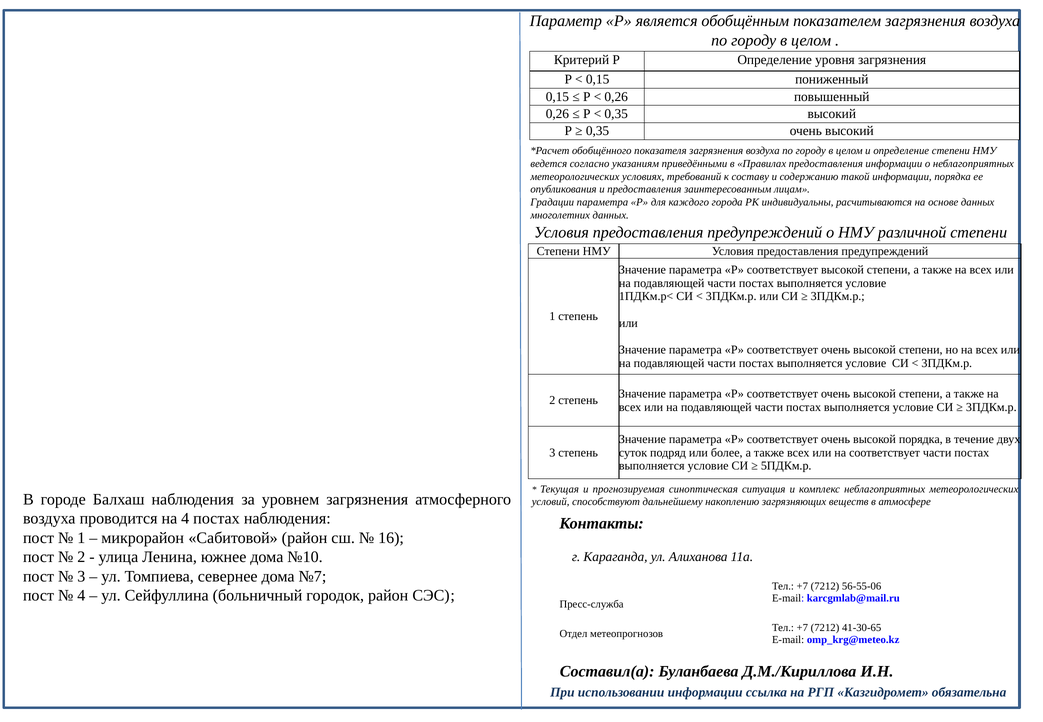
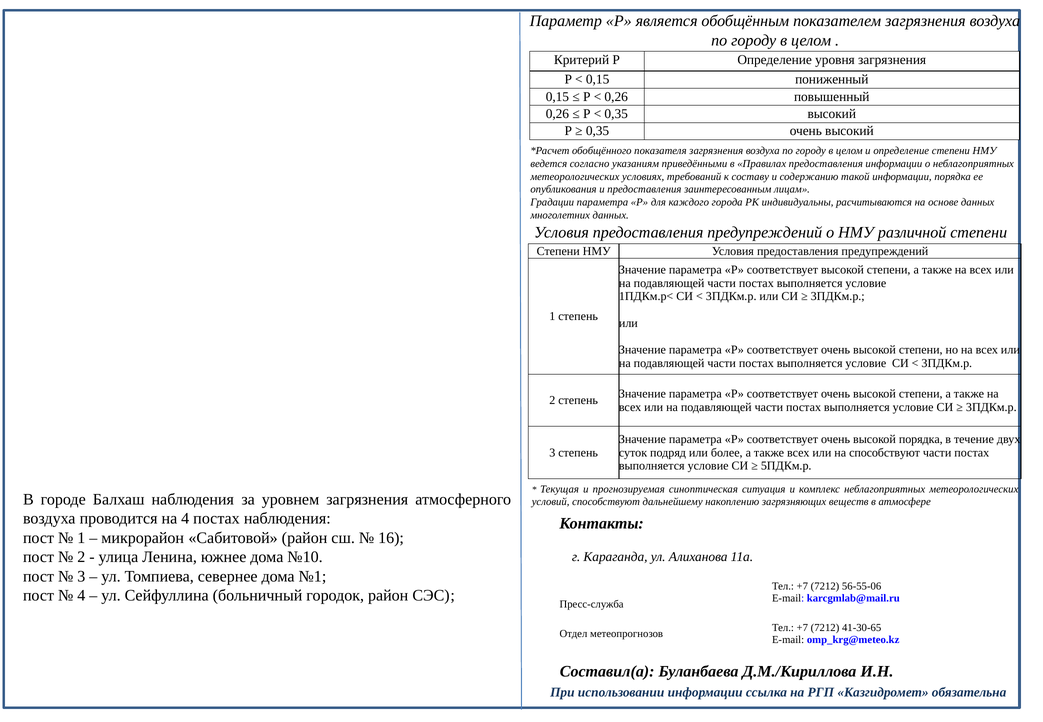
на соответствует: соответствует -> способствуют (885, 453)
№7: №7 -> №1 (312, 576)
